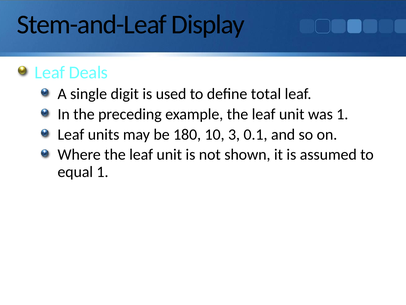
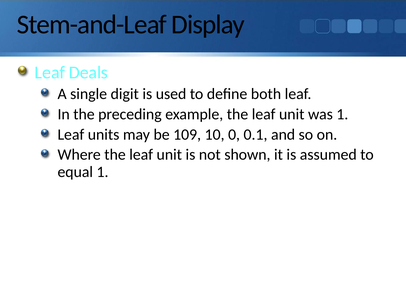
total: total -> both (266, 94)
180: 180 -> 109 (187, 134)
3: 3 -> 0 (234, 134)
